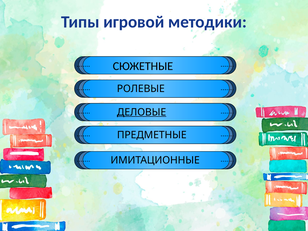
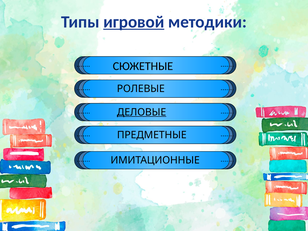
игровой underline: none -> present (134, 22)
